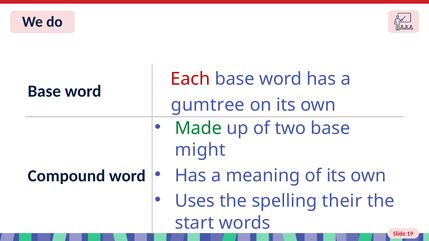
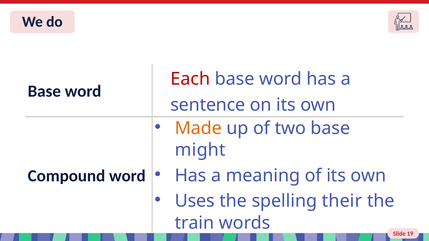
gumtree: gumtree -> sentence (208, 105)
Made colour: green -> orange (198, 128)
start: start -> train (194, 223)
